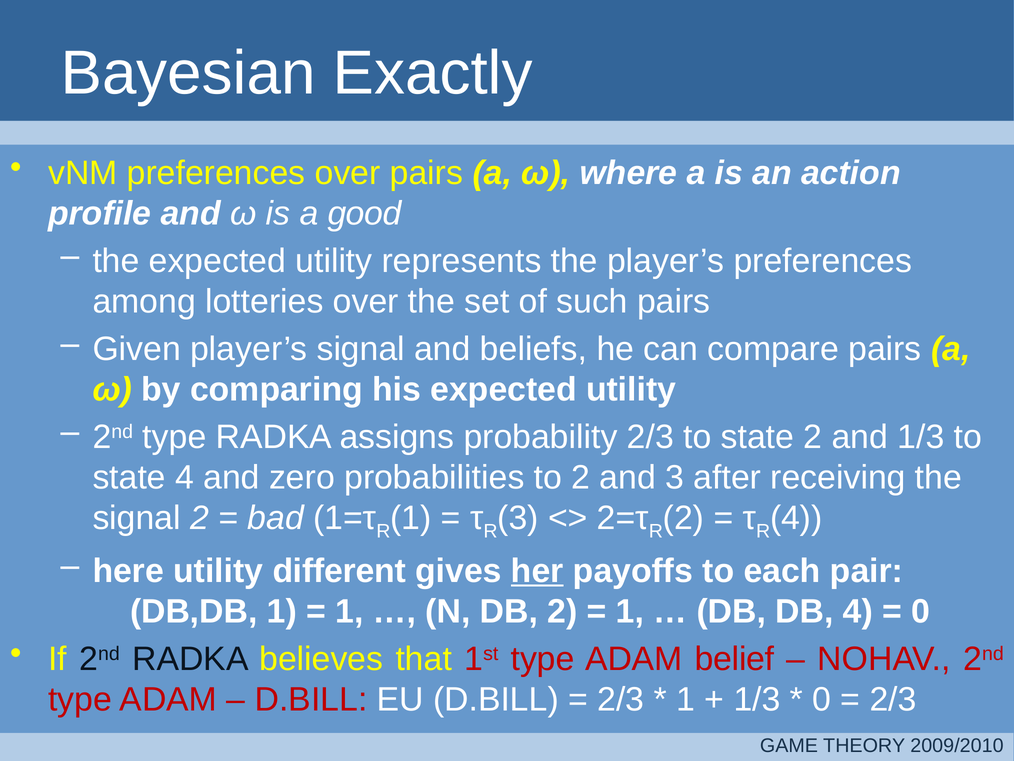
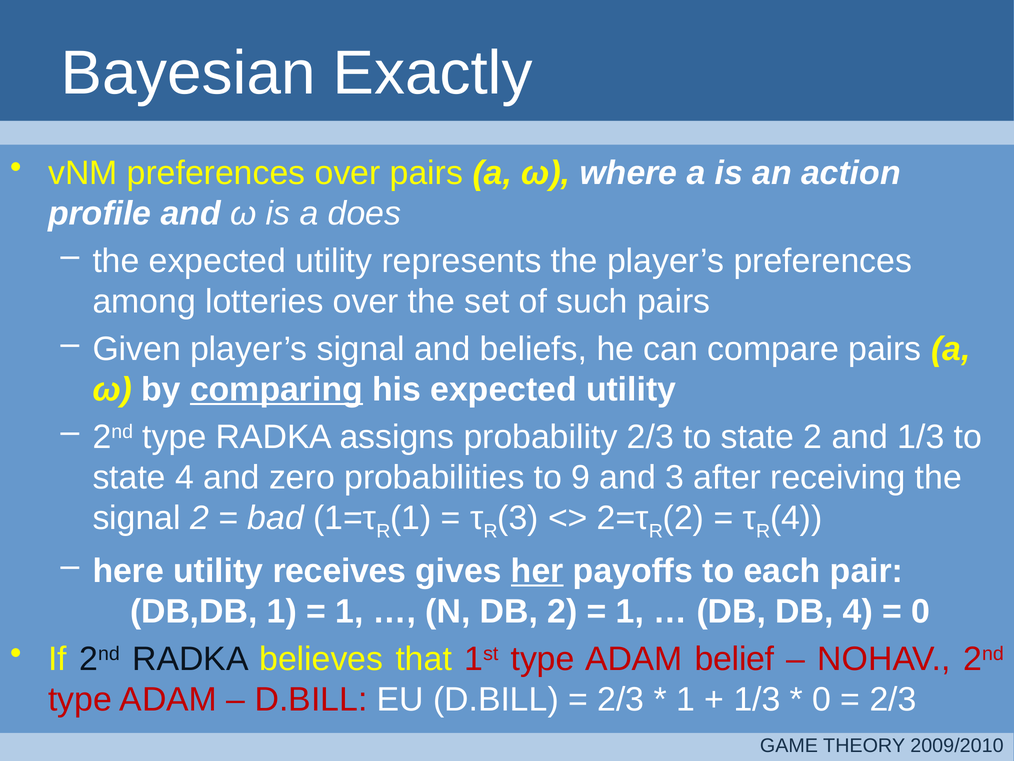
good: good -> does (364, 214)
comparing underline: none -> present (276, 389)
to 2: 2 -> 9 (581, 477)
different: different -> receives (339, 571)
